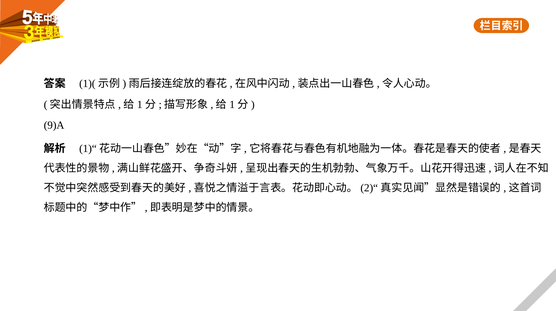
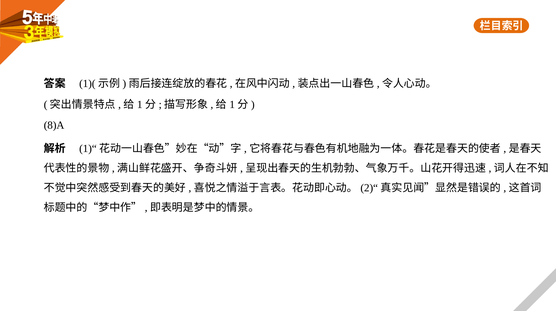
9)A: 9)A -> 8)A (54, 125)
